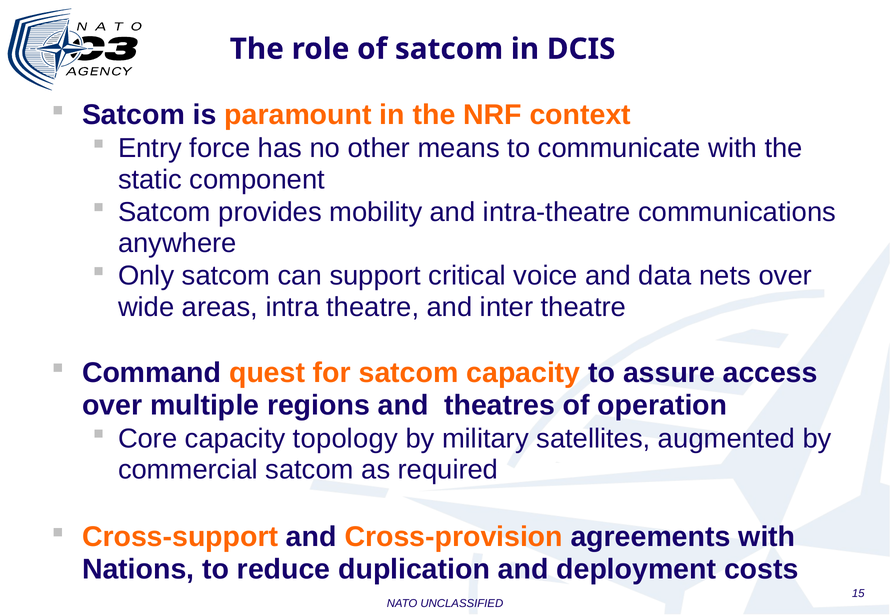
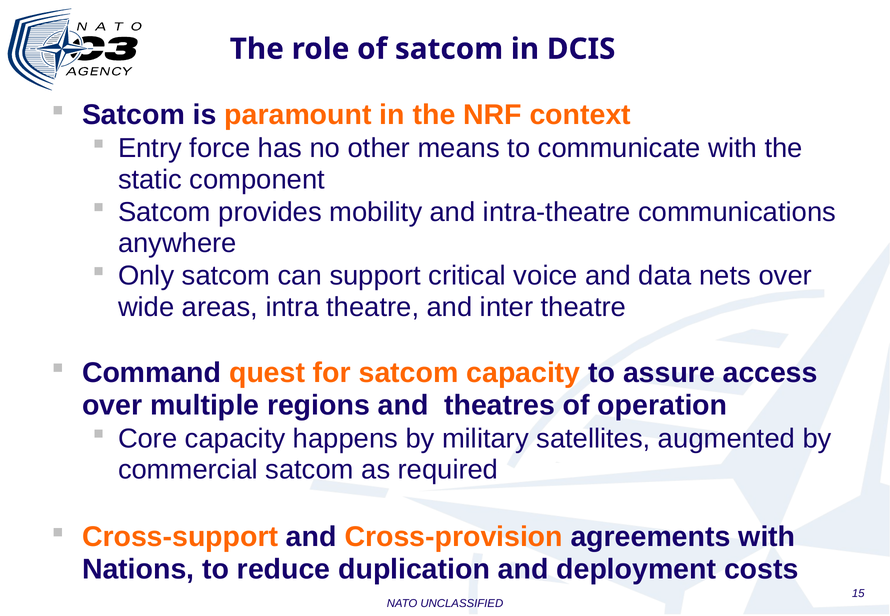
topology: topology -> happens (345, 439)
